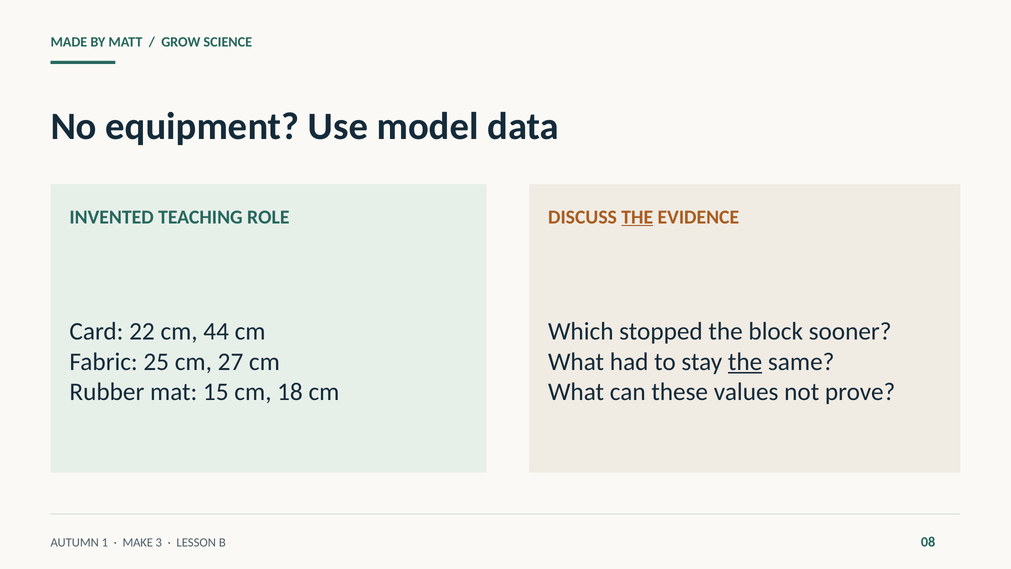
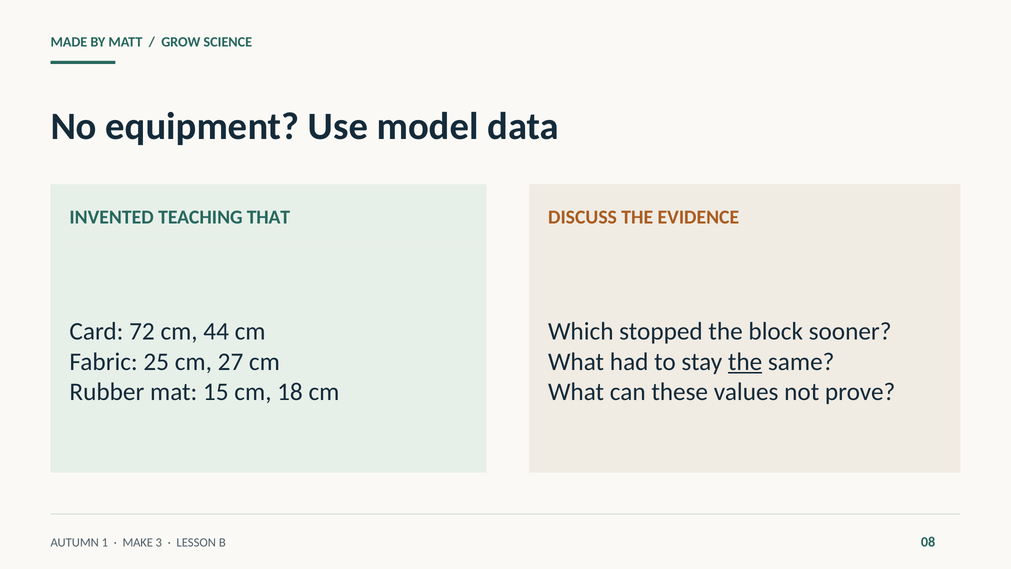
ROLE: ROLE -> THAT (268, 217)
THE underline: present -> none (637, 217)
22: 22 -> 72 (142, 331)
